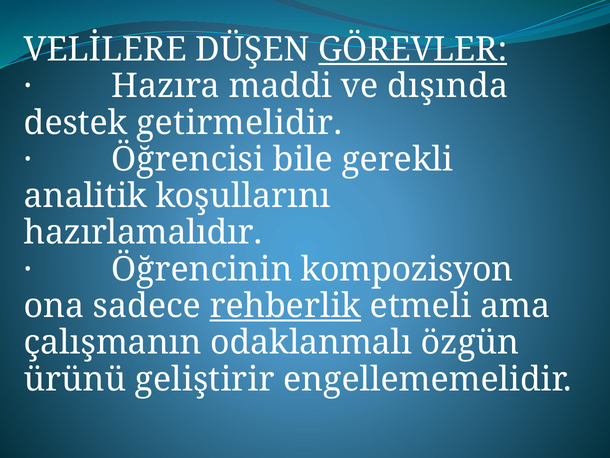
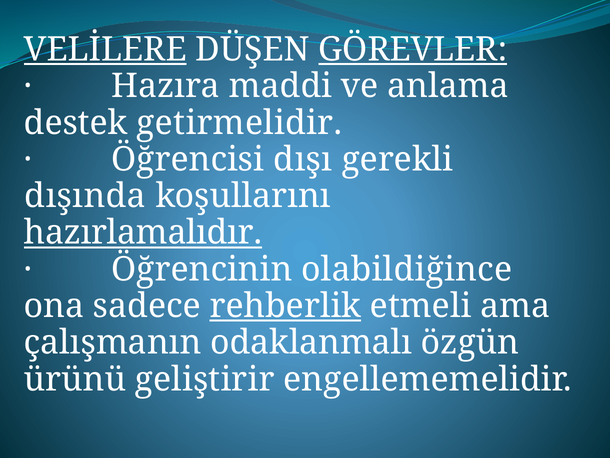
VELİLERE underline: none -> present (105, 50)
dışında: dışında -> anlama (448, 86)
bile: bile -> dışı (303, 159)
analitik: analitik -> dışında (85, 196)
hazırlamalıdır underline: none -> present (143, 233)
kompozisyon: kompozisyon -> olabildiğince (407, 269)
